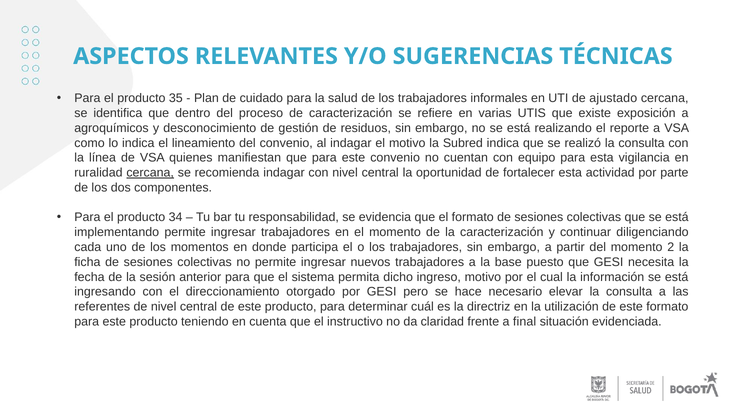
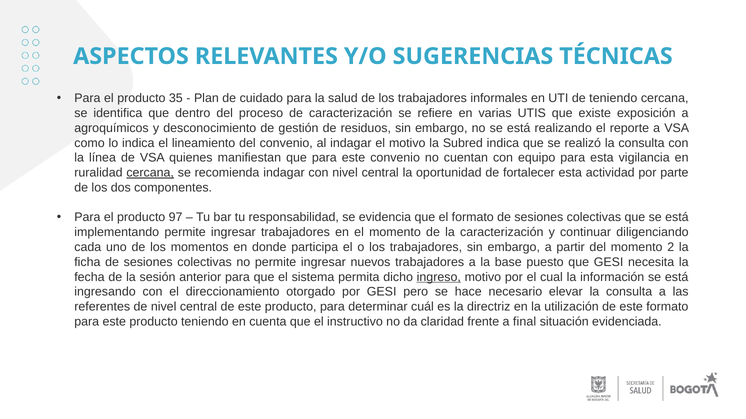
de ajustado: ajustado -> teniendo (613, 98)
34: 34 -> 97 (176, 218)
ingreso underline: none -> present (439, 277)
